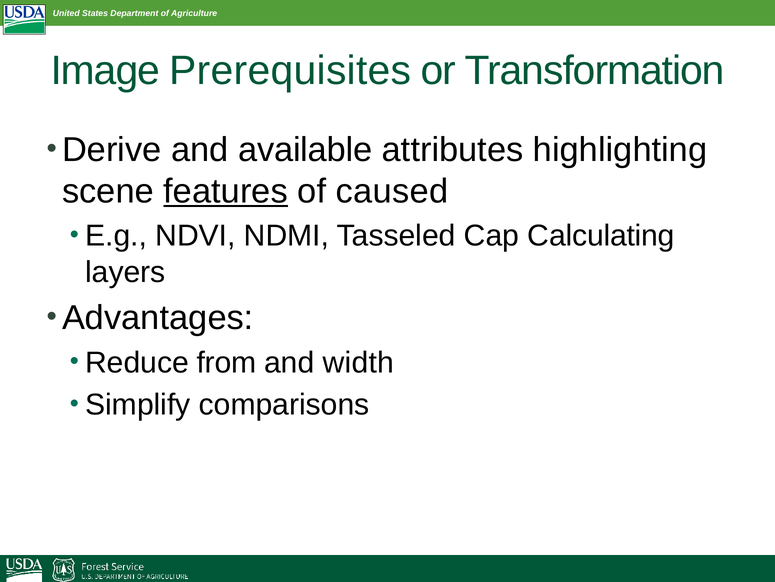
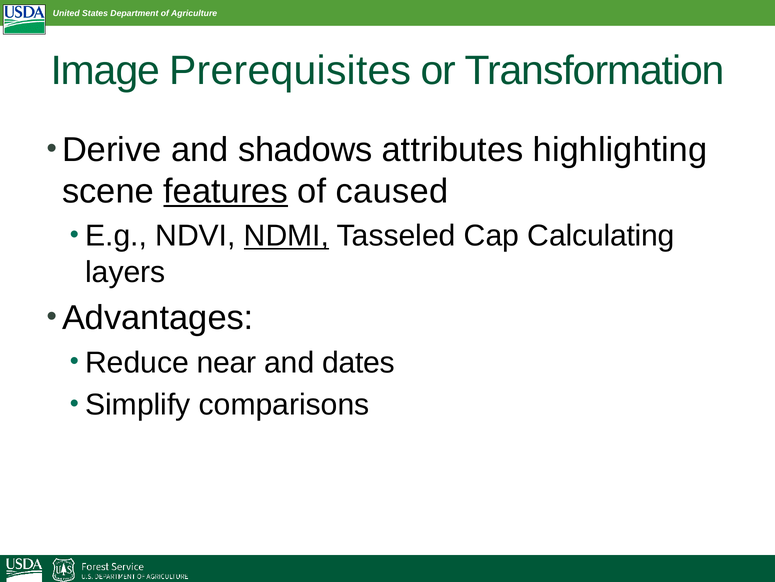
available: available -> shadows (305, 150)
NDMI underline: none -> present (286, 236)
from: from -> near (227, 362)
width: width -> dates (359, 362)
